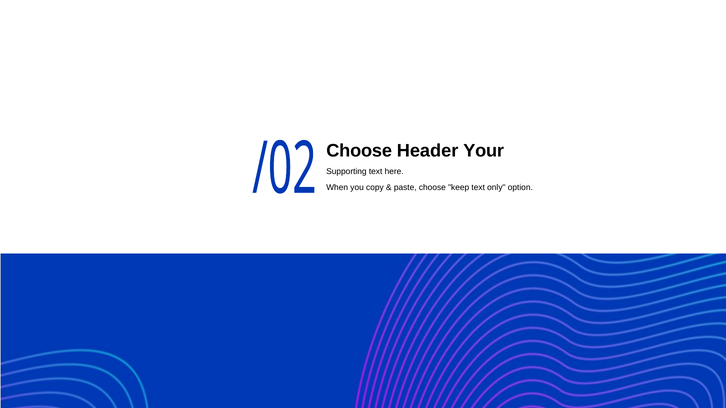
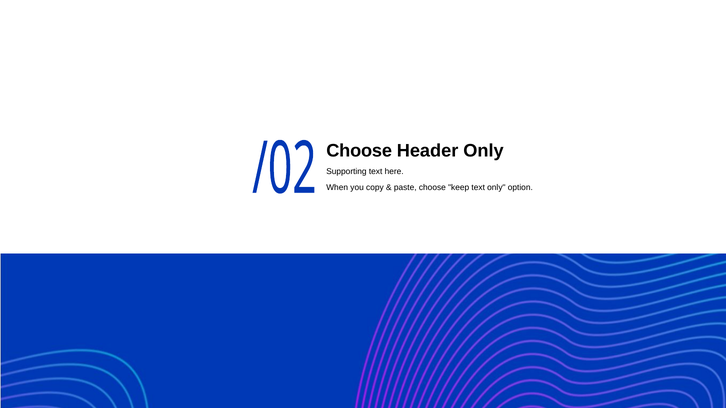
Header Your: Your -> Only (484, 151)
